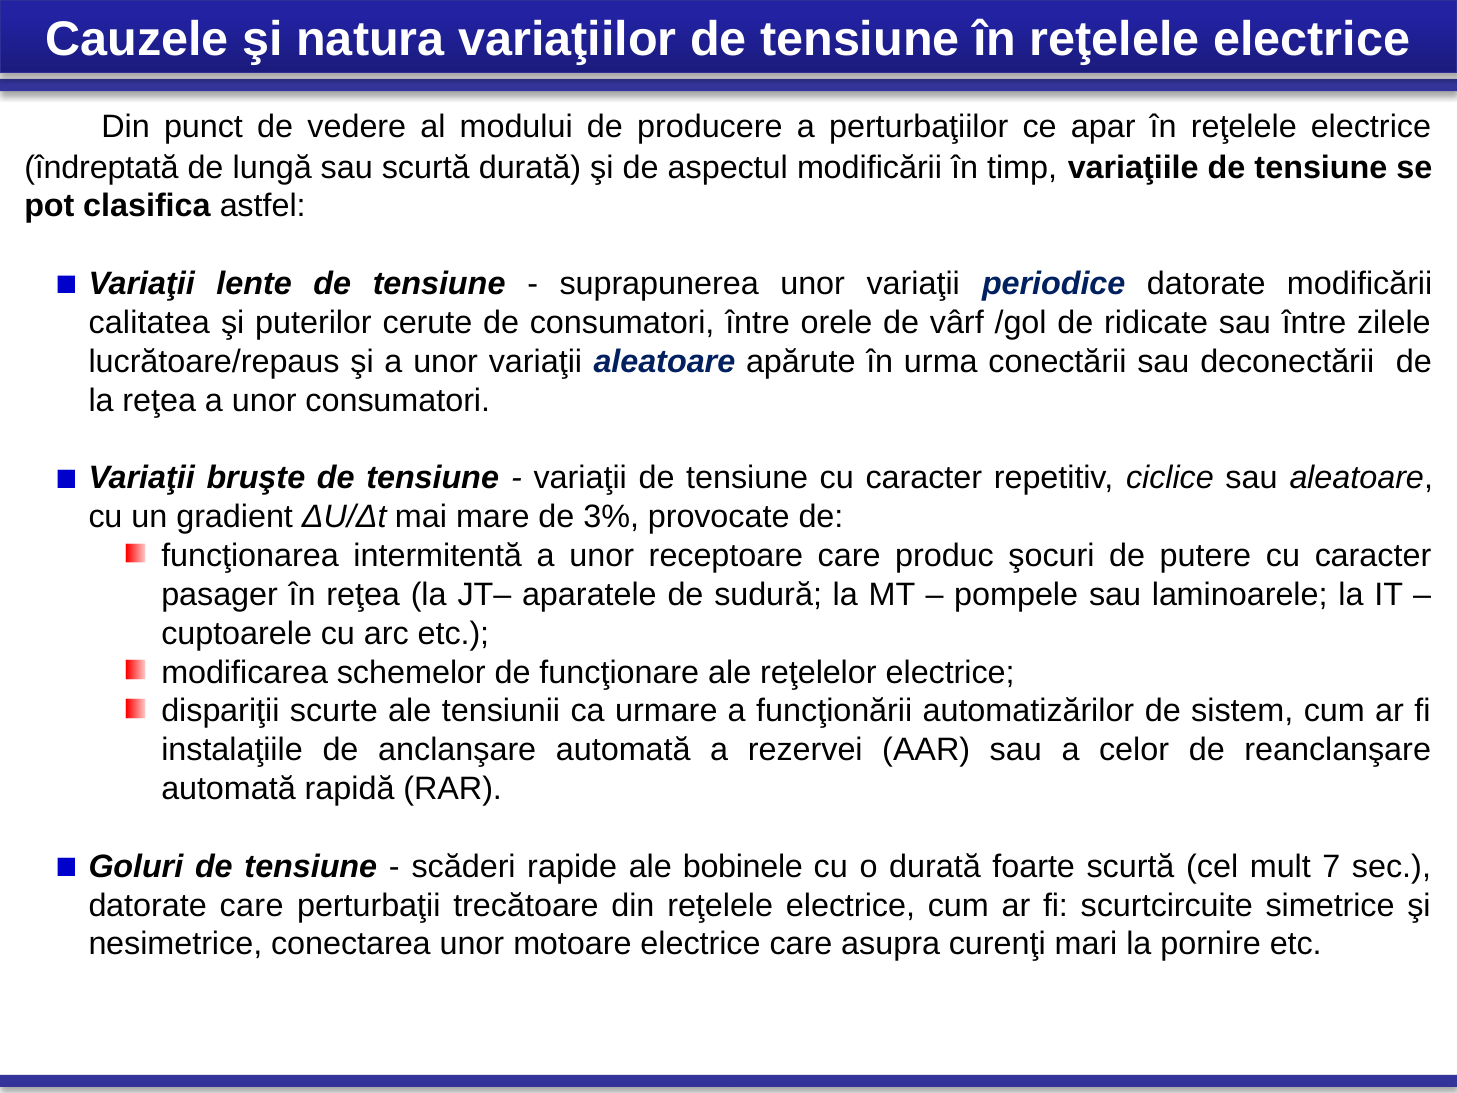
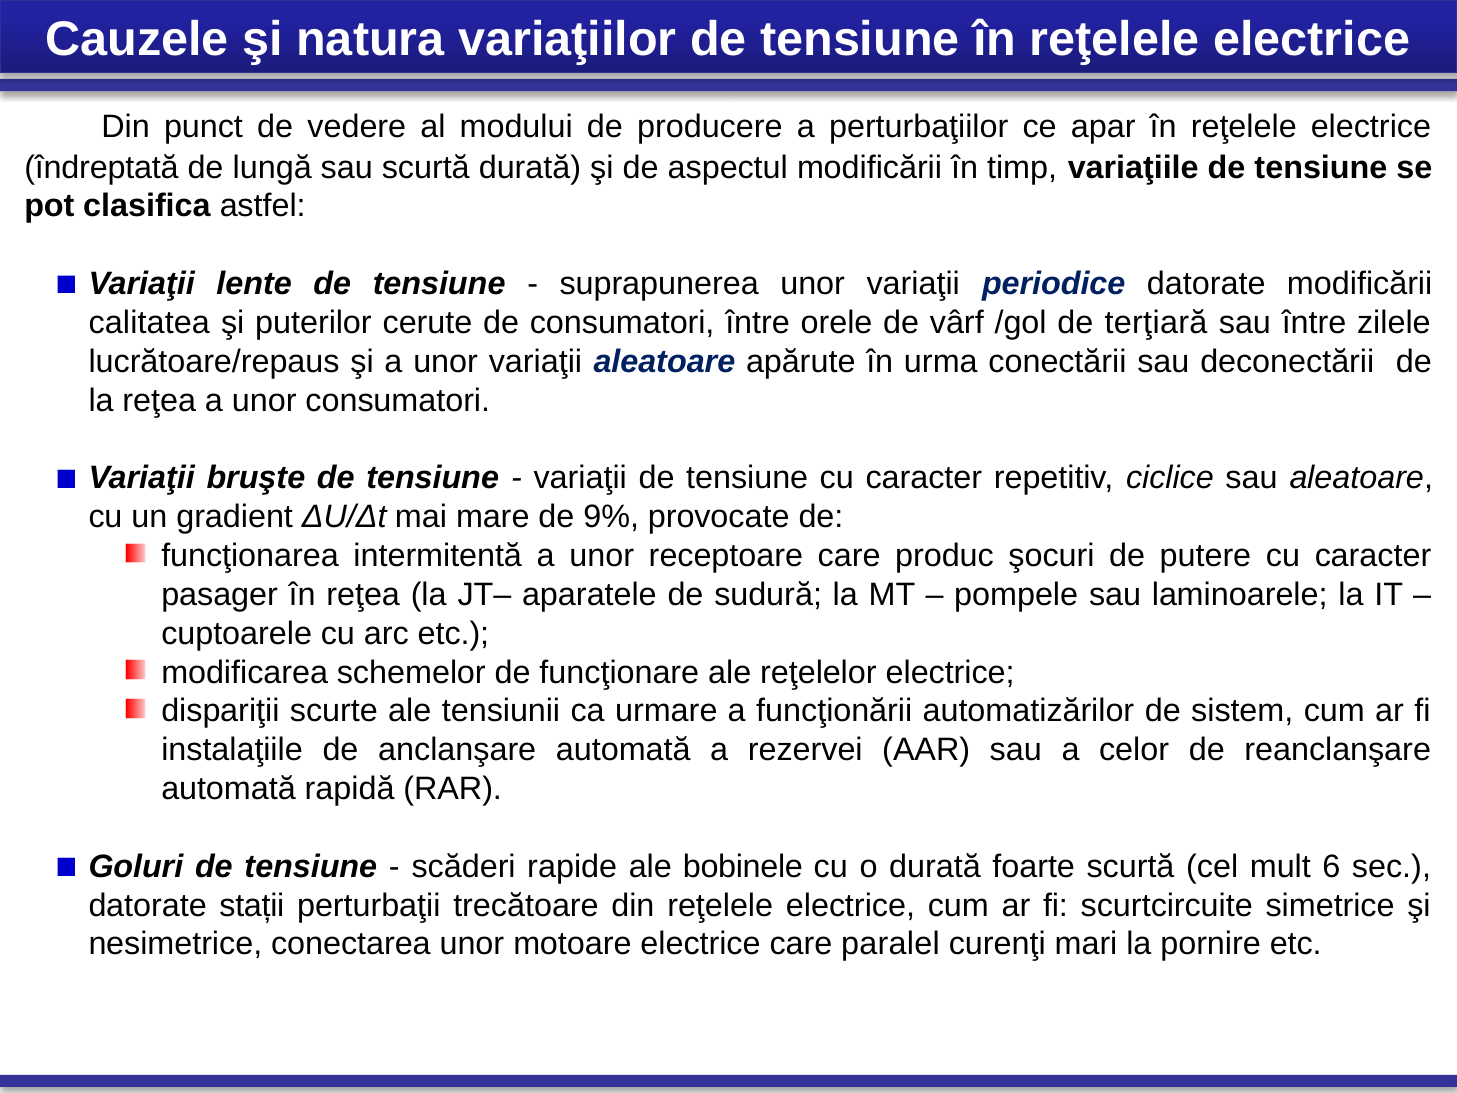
ridicate: ridicate -> terţiară (1156, 323)
3%: 3% -> 9% (611, 517)
7: 7 -> 6 (1331, 866)
datorate care: care -> stații (252, 905)
asupra: asupra -> paralel (890, 944)
